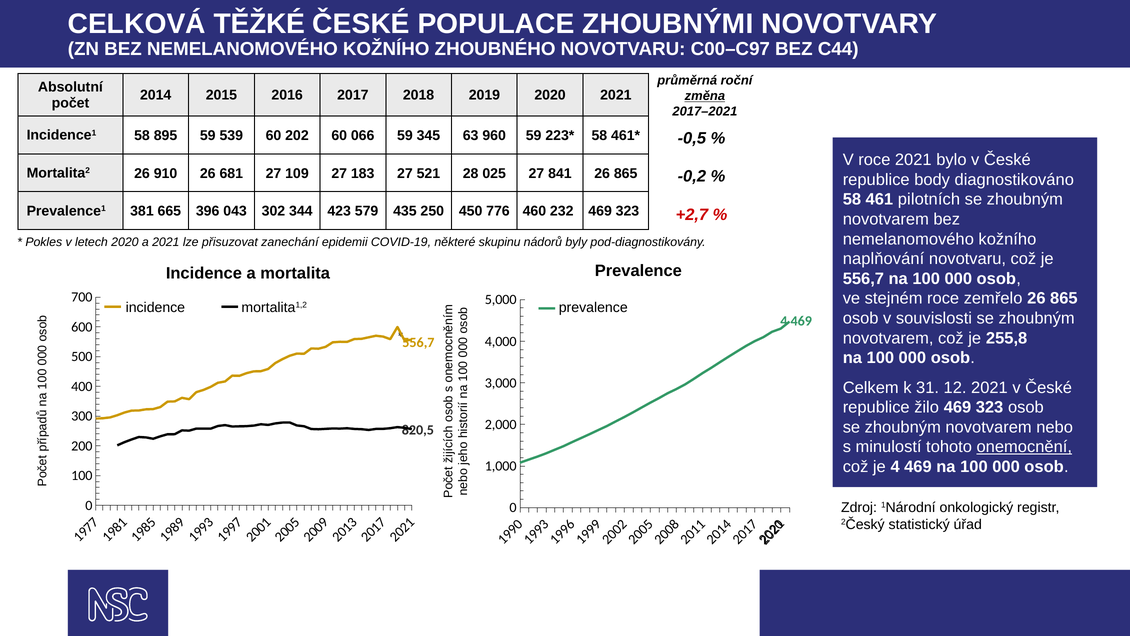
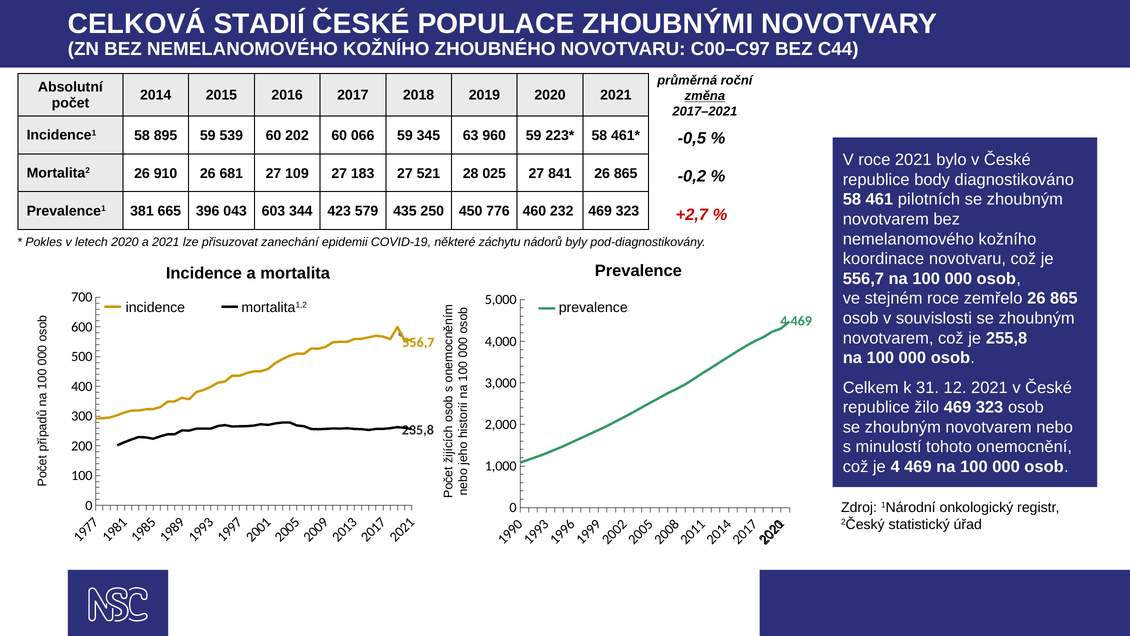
TĚŽKÉ: TĚŽKÉ -> STADIÍ (259, 24)
302: 302 -> 603 (273, 211)
skupinu: skupinu -> záchytu (500, 242)
naplňování: naplňování -> koordinace (883, 259)
820,5: 820,5 -> 235,8 (418, 430)
onemocnění underline: present -> none (1024, 447)
